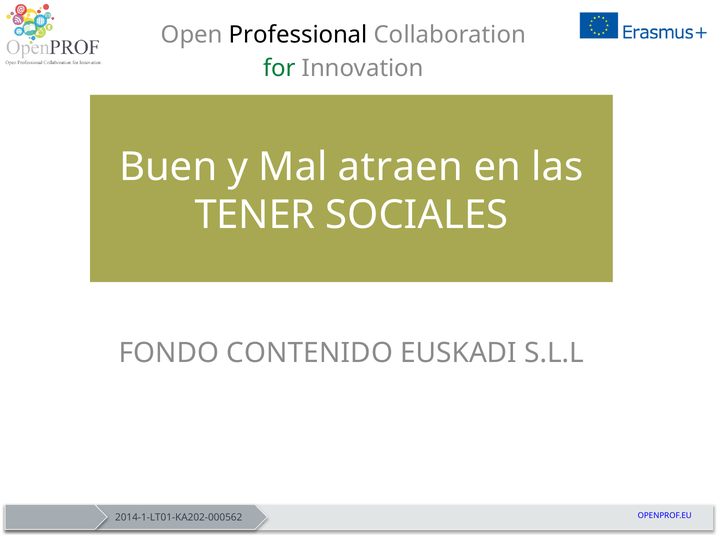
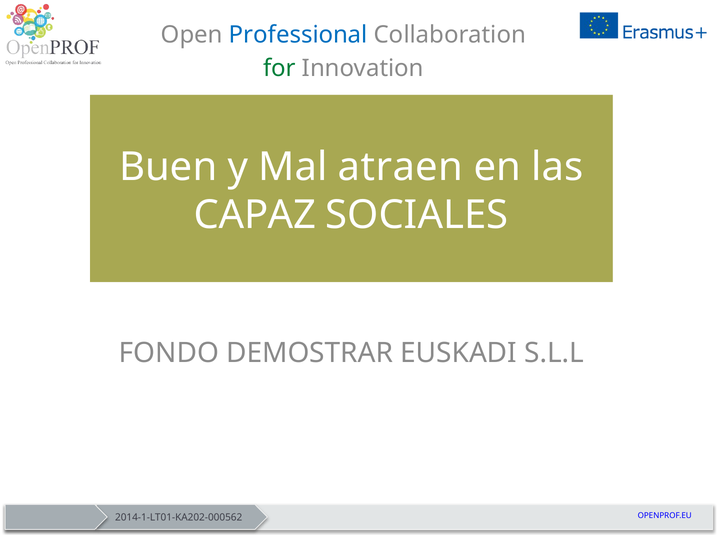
Professional colour: black -> blue (298, 35)
TENER: TENER -> CAPAZ (255, 215)
CONTENIDO: CONTENIDO -> DEMOSTRAR (310, 353)
